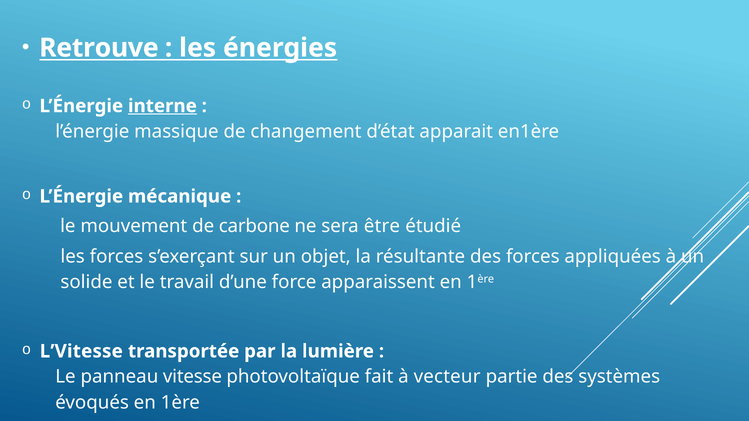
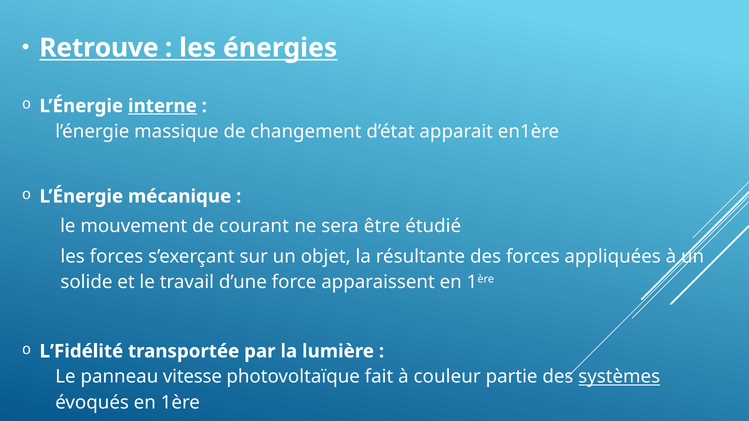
carbone: carbone -> courant (254, 226)
L’Vitesse: L’Vitesse -> L’Fidélité (81, 352)
vecteur: vecteur -> couleur (447, 377)
systèmes underline: none -> present (619, 377)
